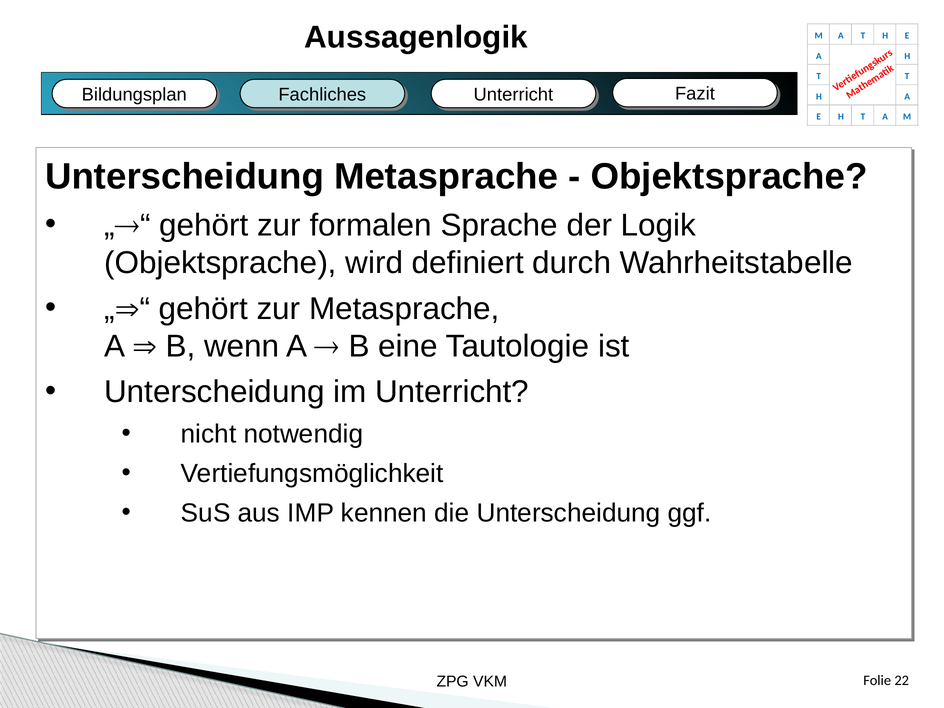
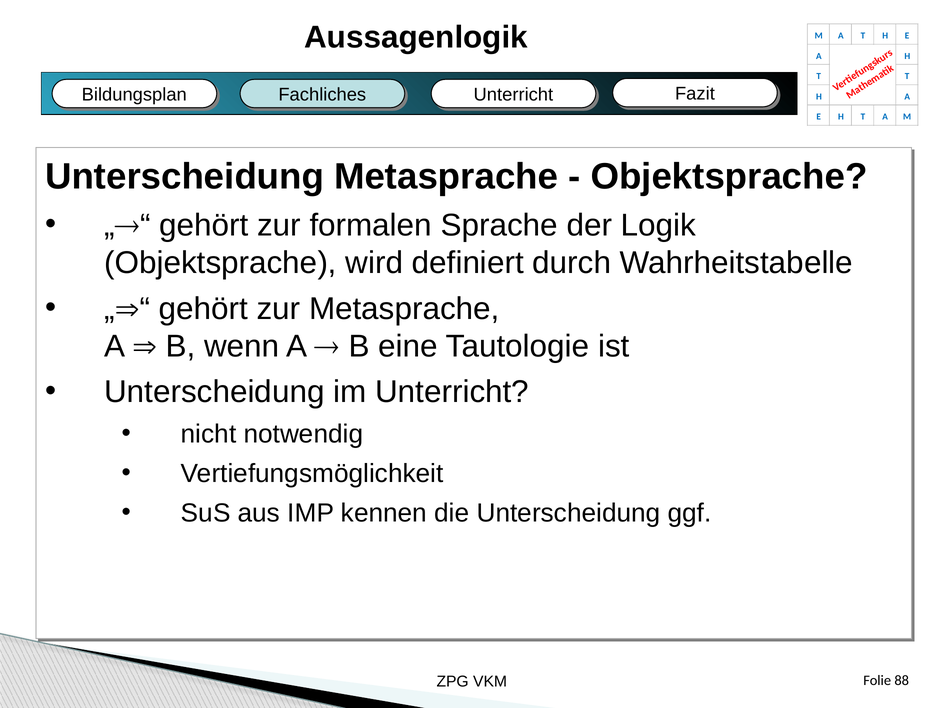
22: 22 -> 88 (902, 680)
